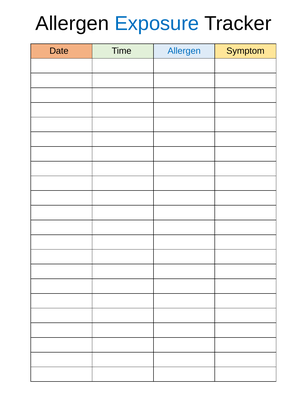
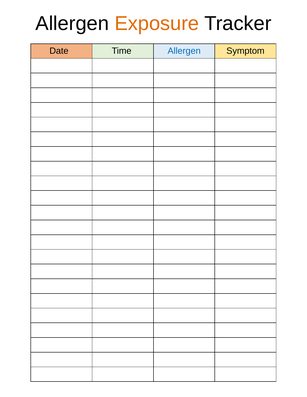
Exposure colour: blue -> orange (157, 24)
